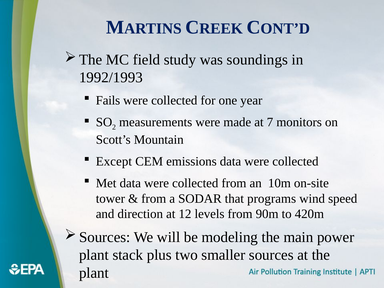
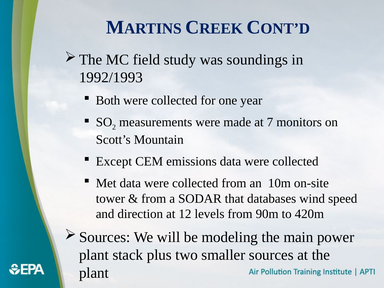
Fails: Fails -> Both (108, 100)
programs: programs -> databases (272, 199)
